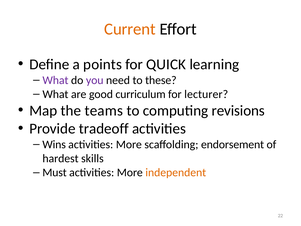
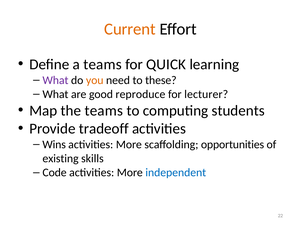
a points: points -> teams (103, 64)
you colour: purple -> orange (95, 80)
curriculum: curriculum -> reproduce (140, 94)
revisions: revisions -> students (238, 110)
endorsement: endorsement -> opportunities (233, 144)
hardest: hardest -> existing (61, 158)
Must: Must -> Code (55, 172)
independent colour: orange -> blue (176, 172)
